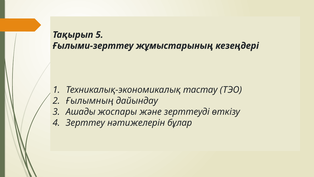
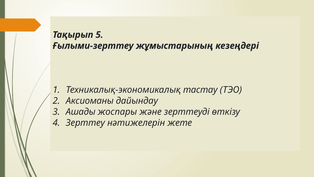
Ғылымның: Ғылымның -> Аксиоманы (90, 101)
бұлар: бұлар -> жете (180, 123)
